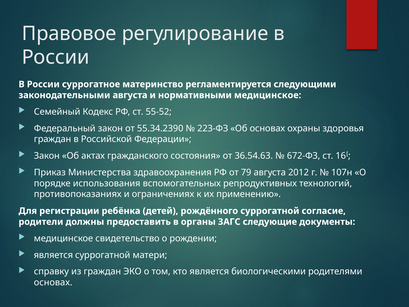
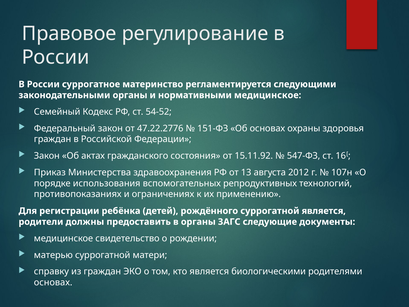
законодательными августа: августа -> органы (130, 95)
55-52: 55-52 -> 54-52 (159, 112)
55.34.2390: 55.34.2390 -> 47.22.2776 (160, 128)
223-ФЗ: 223-ФЗ -> 151-ФЗ (213, 128)
36.54.63: 36.54.63 -> 15.11.92 (254, 156)
672-ФЗ: 672-ФЗ -> 547-ФЗ (304, 156)
79: 79 -> 13 (246, 172)
суррогатной согласие: согласие -> является (324, 211)
является: является -> матерью (53, 255)
